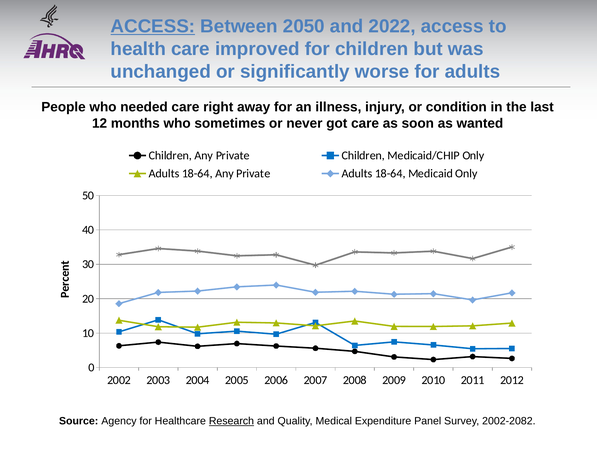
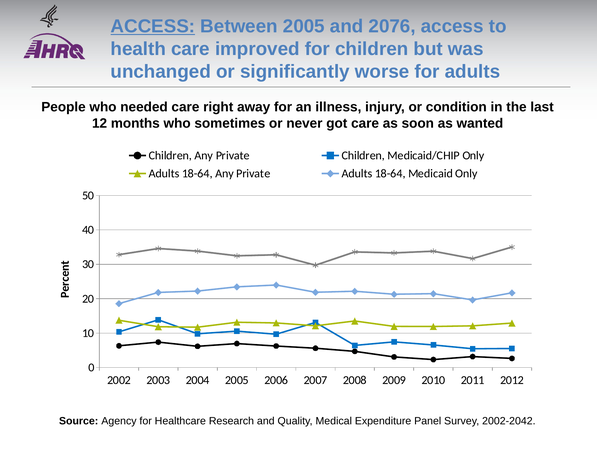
Between 2050: 2050 -> 2005 (304, 26)
2022: 2022 -> 2076 (392, 26)
Research underline: present -> none (231, 421)
2002-2082: 2002-2082 -> 2002-2042 (509, 421)
